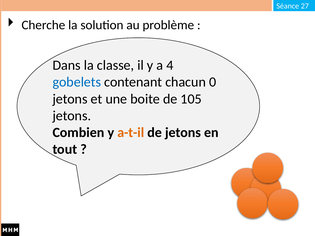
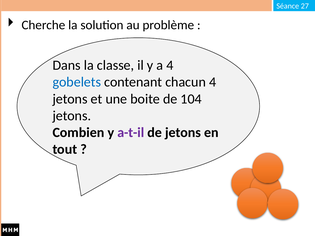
chacun 0: 0 -> 4 (213, 82)
105: 105 -> 104 (191, 99)
a-t-il colour: orange -> purple (131, 133)
